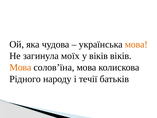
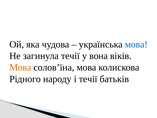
мова colour: orange -> blue (136, 44)
загинула моїх: моїх -> течії (70, 56)
у віків: віків -> вона (99, 56)
